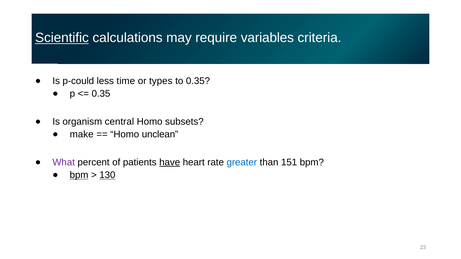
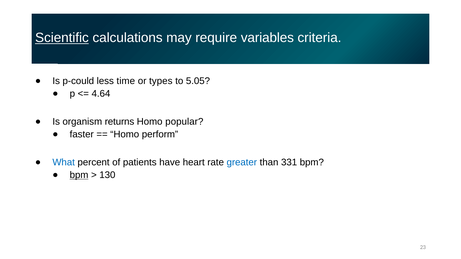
to 0.35: 0.35 -> 5.05 (198, 81)
0.35: 0.35 -> 4.64 (101, 94)
central: central -> returns (120, 122)
subsets: subsets -> popular (184, 122)
make: make -> faster (82, 135)
unclean: unclean -> perform (160, 135)
What colour: purple -> blue (64, 163)
have underline: present -> none (170, 163)
151: 151 -> 331 (289, 163)
130 underline: present -> none (107, 175)
